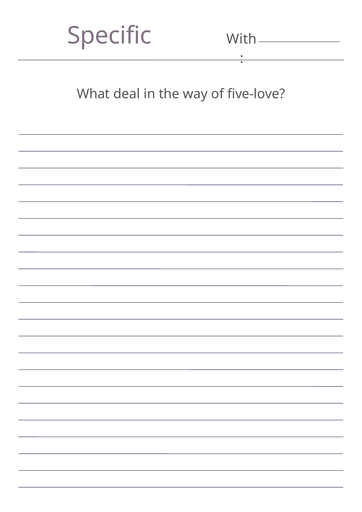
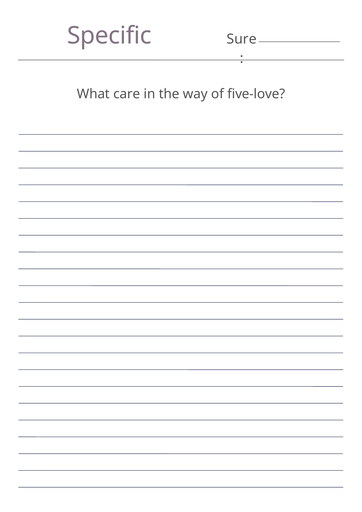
With: With -> Sure (242, 39)
deal: deal -> care (127, 94)
